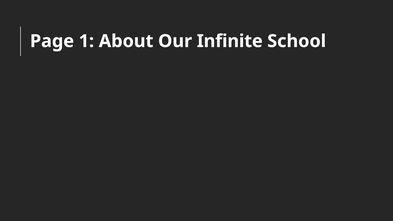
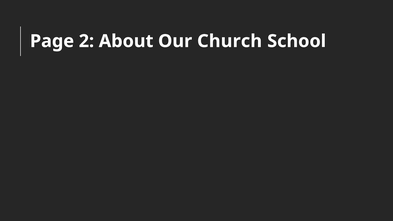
1: 1 -> 2 (86, 41)
Infinite: Infinite -> Church (230, 41)
